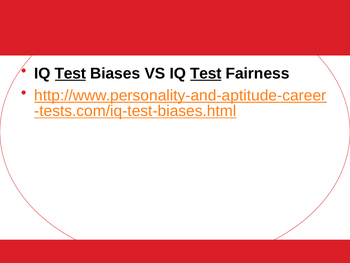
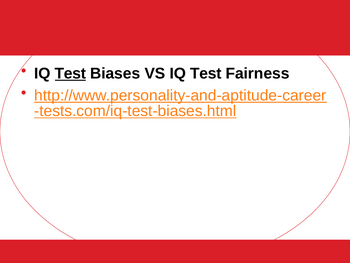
Test underline: present -> none (206, 73)
